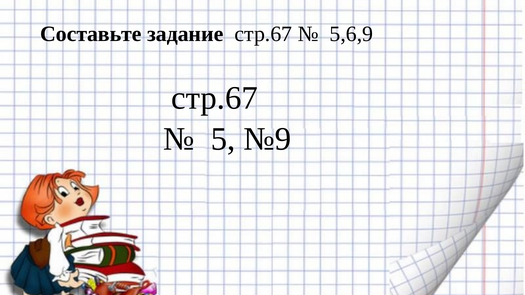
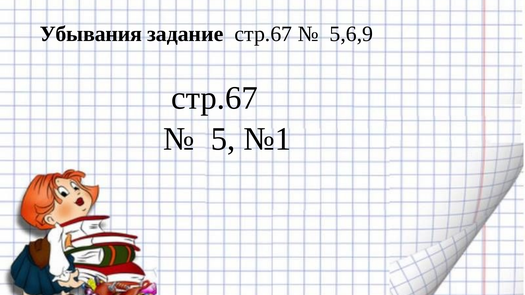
Составьте: Составьте -> Убывания (91, 34)
№9: №9 -> №1 (267, 139)
